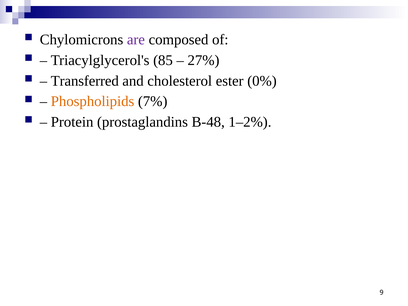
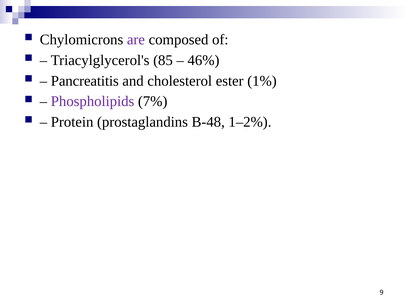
27%: 27% -> 46% (204, 60)
Transferred: Transferred -> Pancreatitis (85, 81)
0%: 0% -> 1% (262, 81)
Phospholipids colour: orange -> purple (93, 101)
